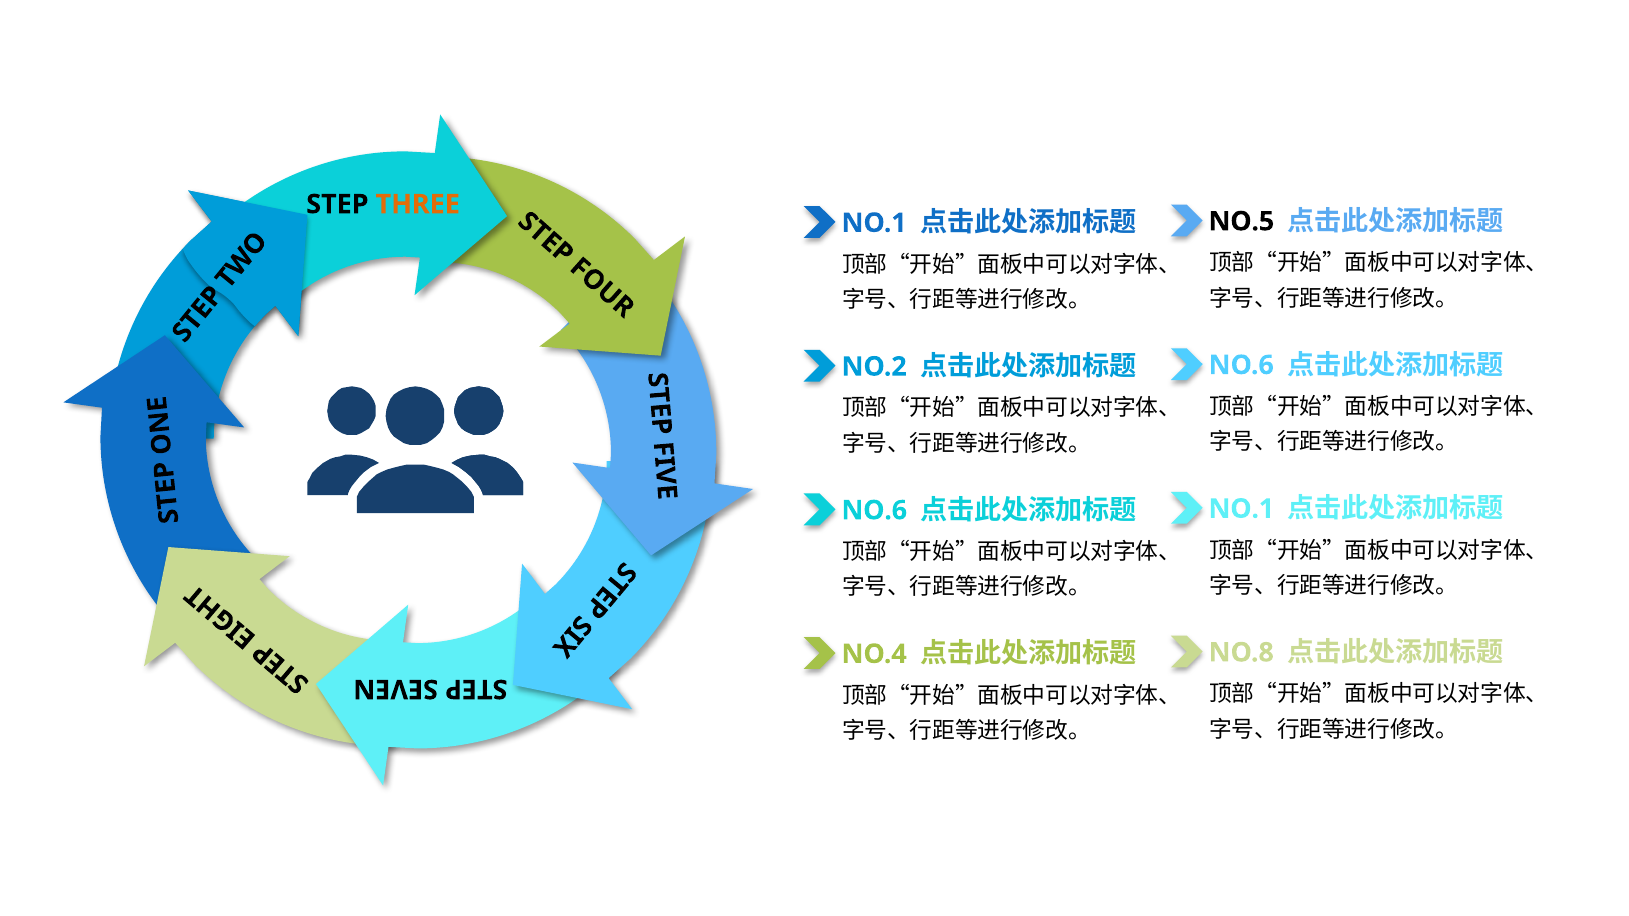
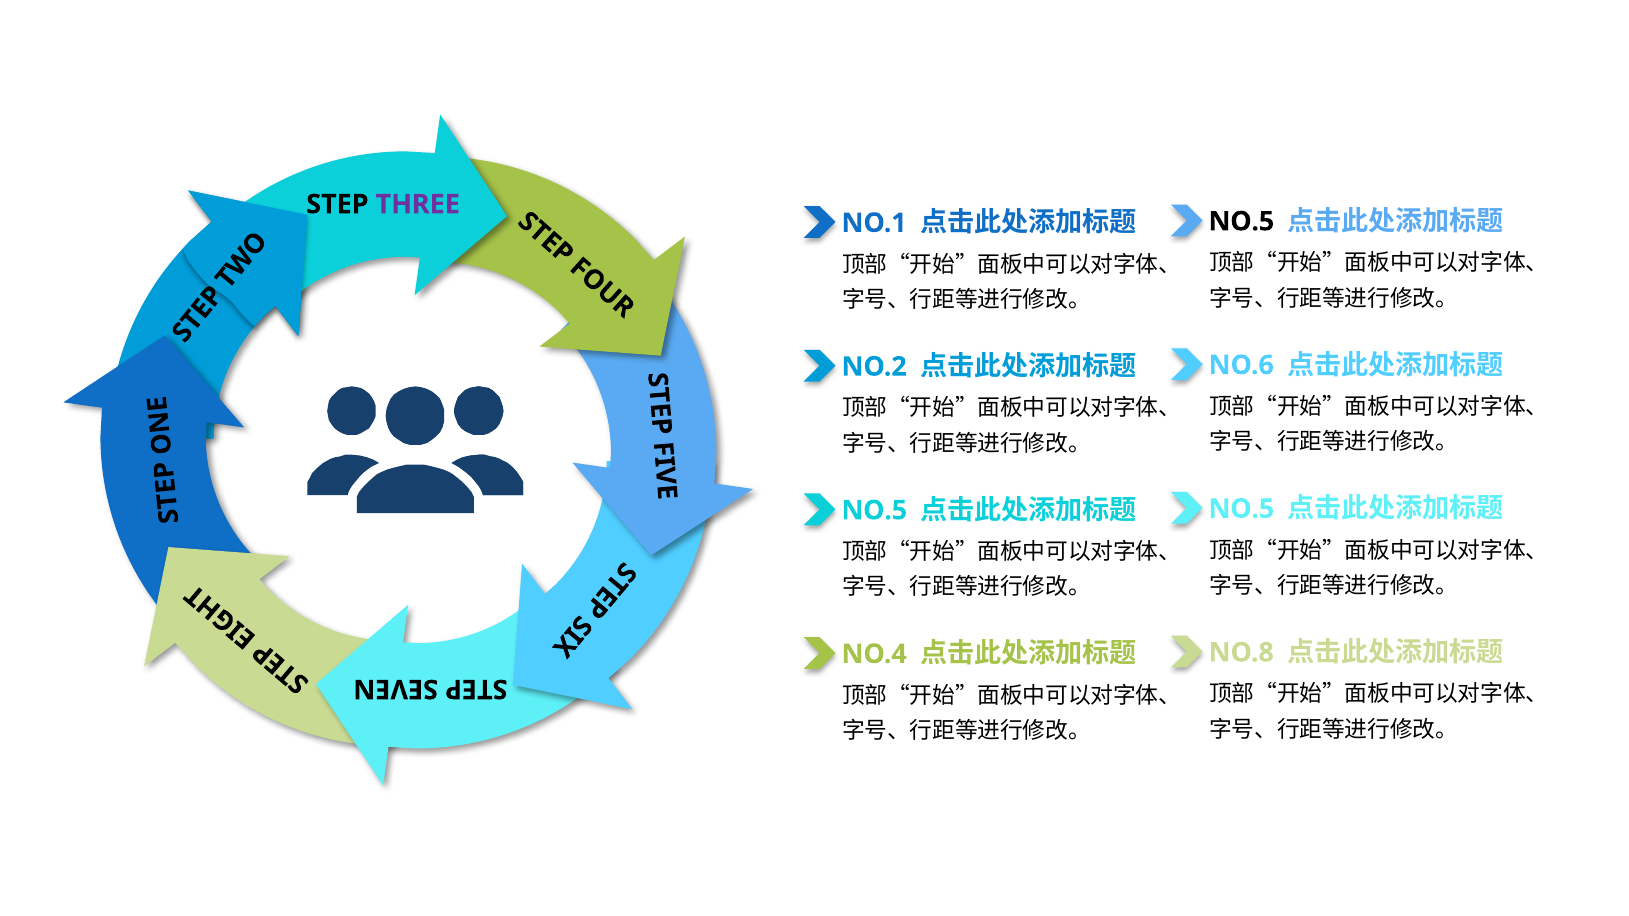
THREE colour: orange -> purple (418, 204)
NO.1: NO.1 -> NO.5 (1241, 509)
NO.6: NO.6 -> NO.5 (874, 510)
